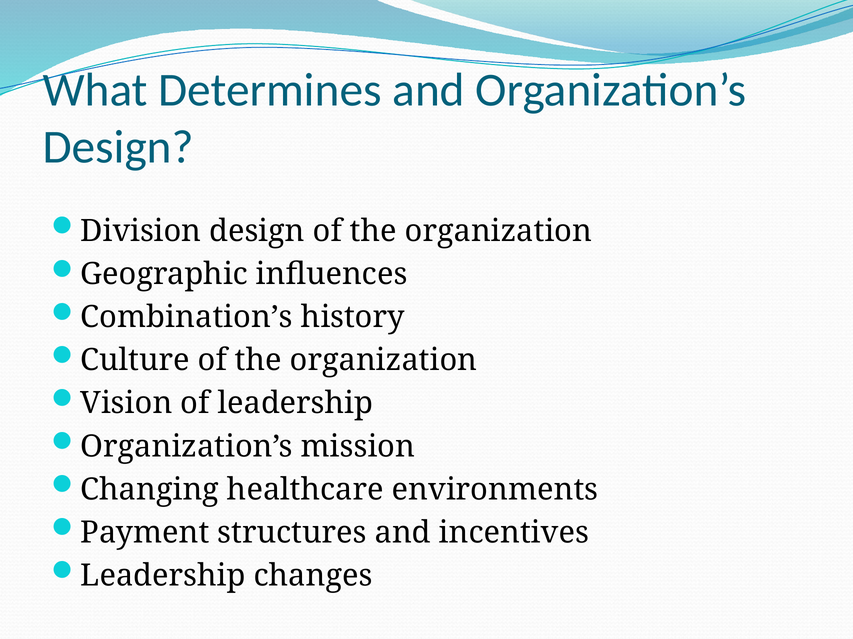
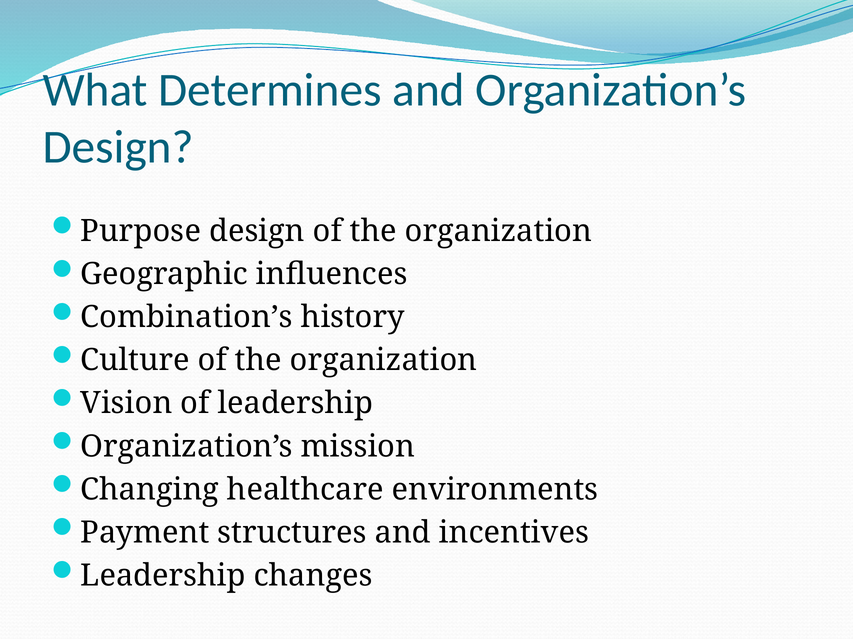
Division: Division -> Purpose (141, 231)
